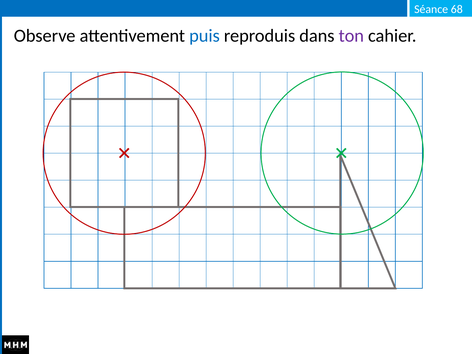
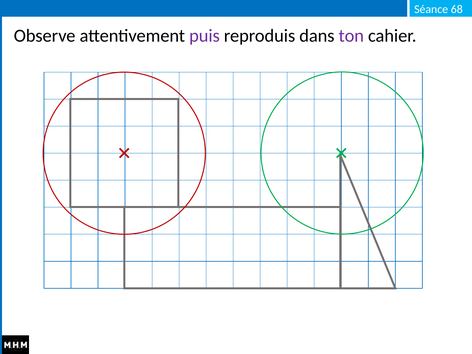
puis colour: blue -> purple (204, 36)
